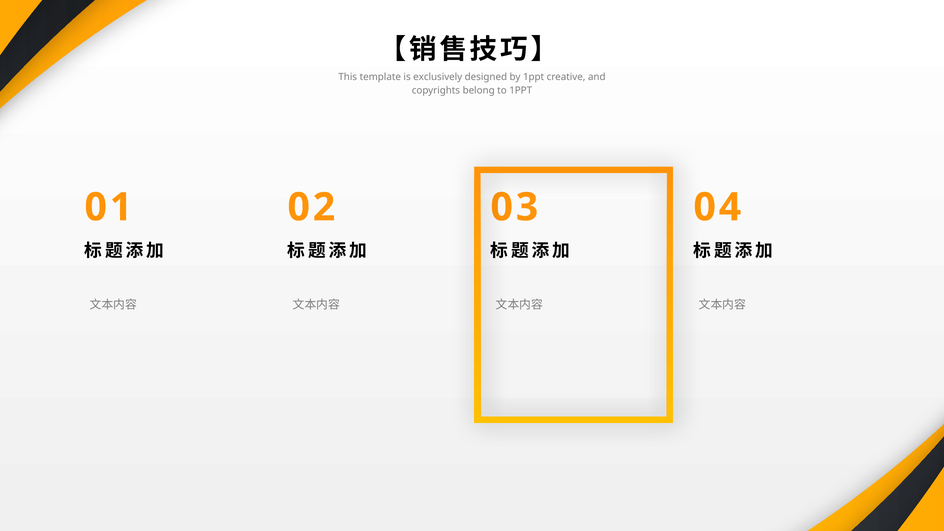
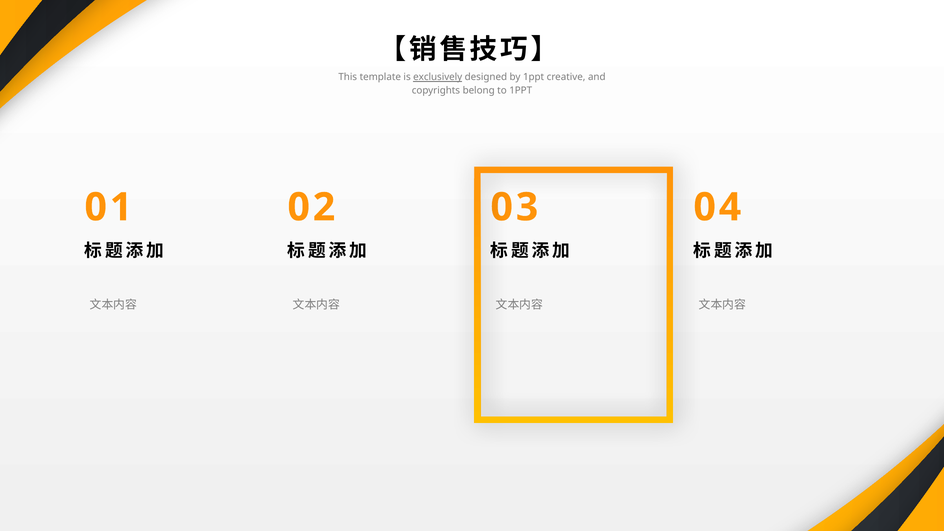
exclusively underline: none -> present (438, 77)
